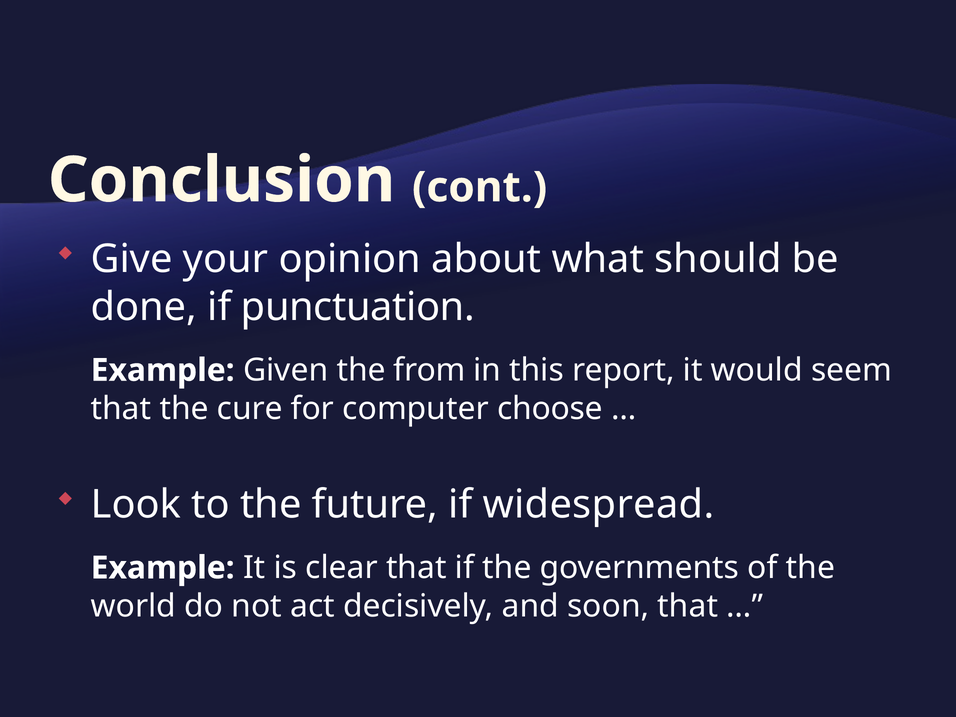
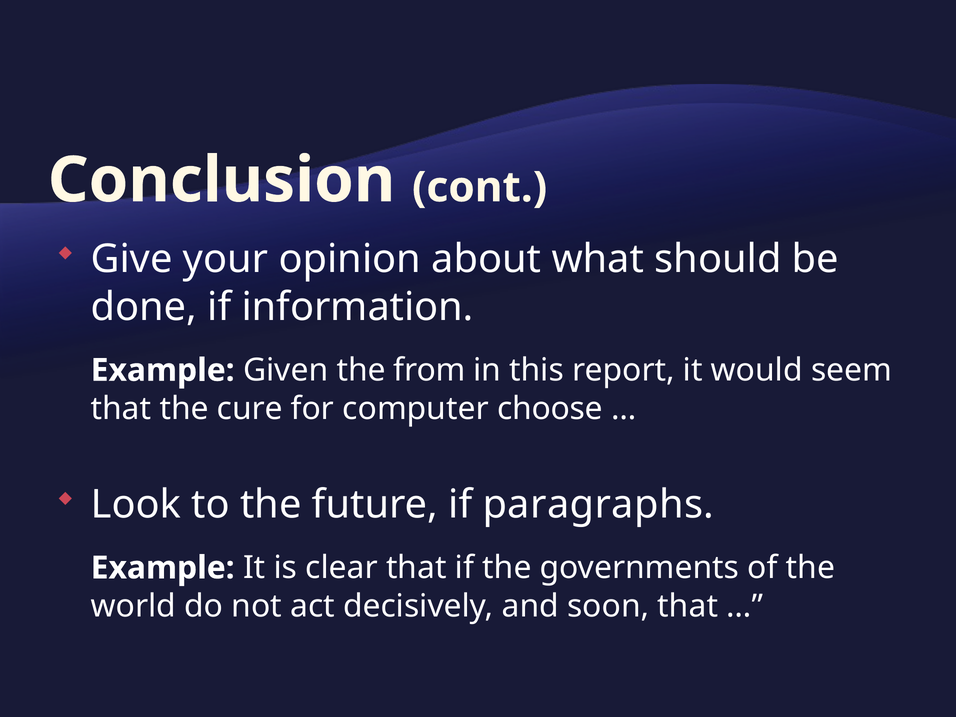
punctuation: punctuation -> information (358, 307)
widespread: widespread -> paragraphs (598, 505)
